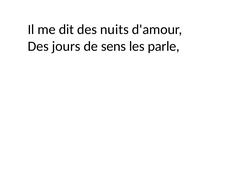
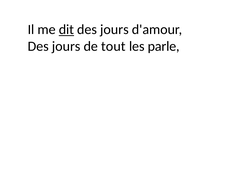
dit underline: none -> present (66, 30)
nuits: nuits -> jours (114, 30)
sens: sens -> tout (113, 46)
